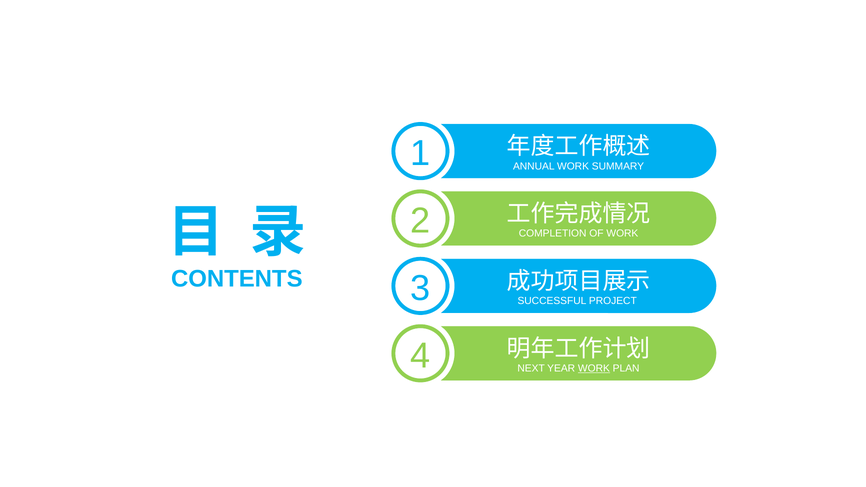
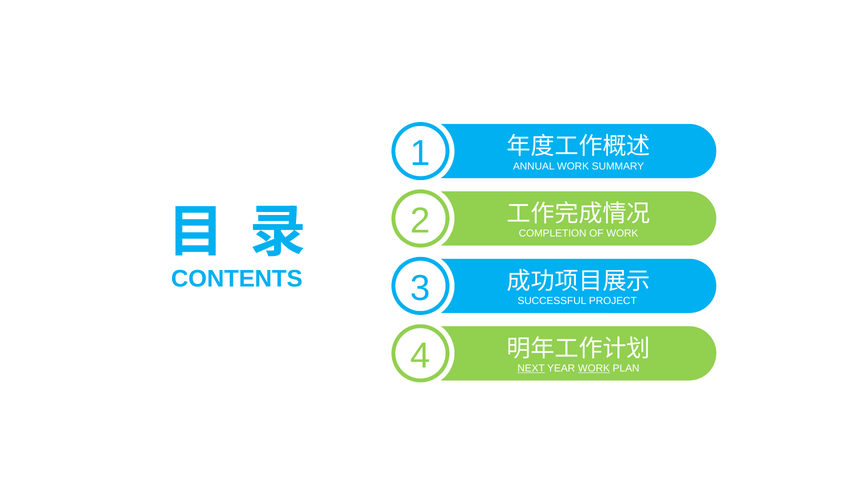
NEXT underline: none -> present (531, 368)
